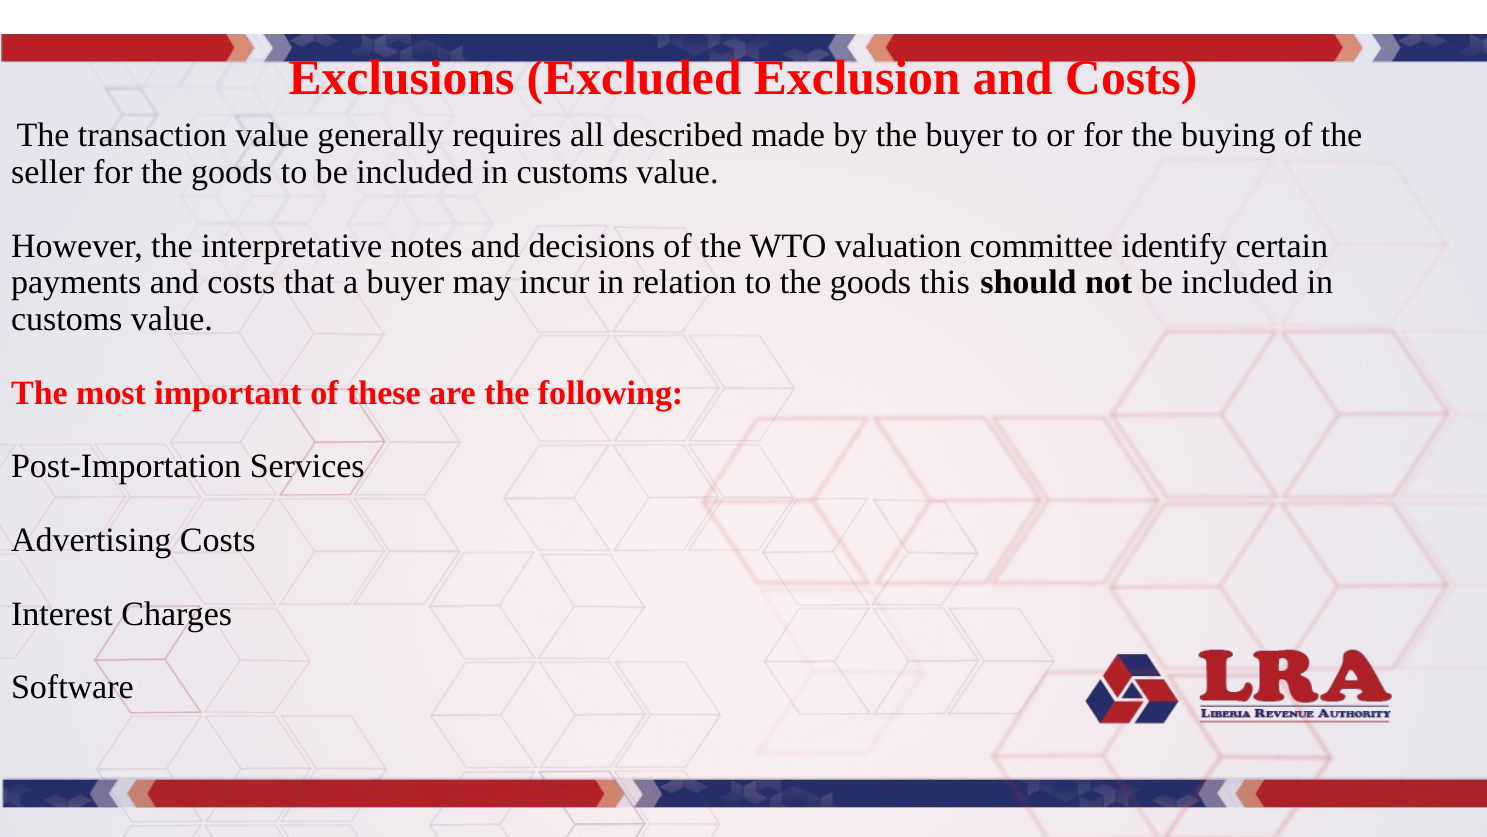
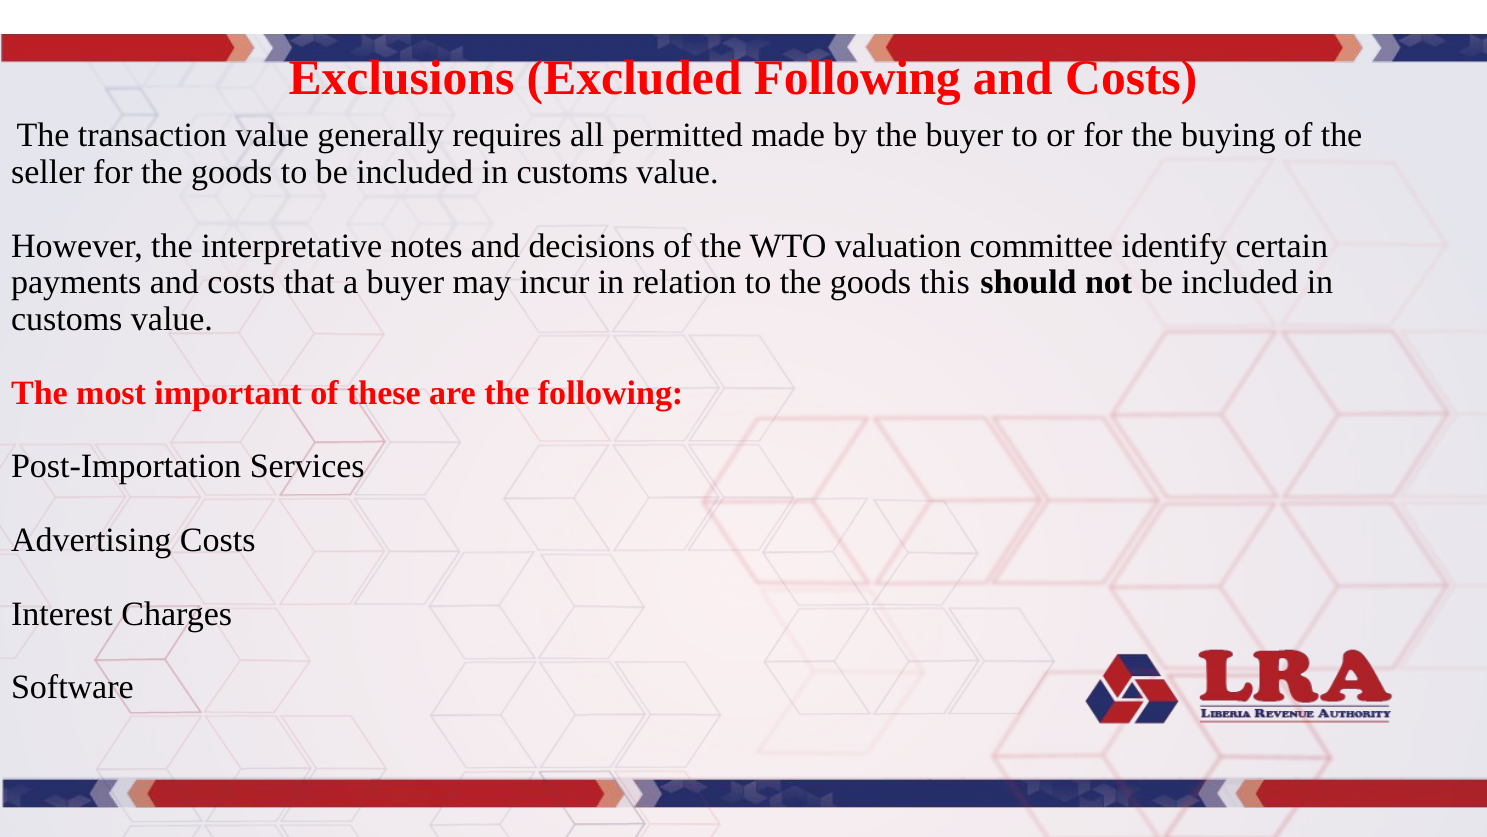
Excluded Exclusion: Exclusion -> Following (857, 78)
described: described -> permitted (678, 135)
